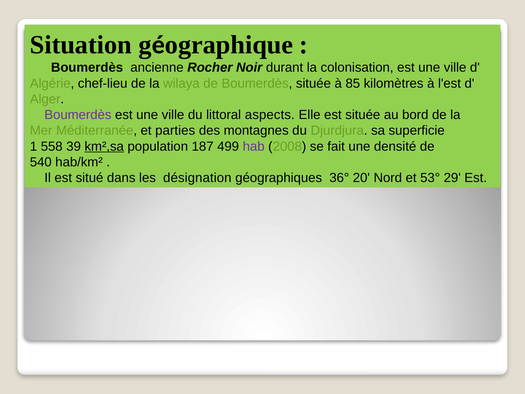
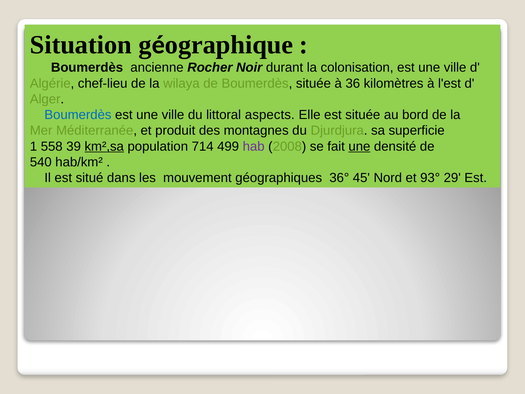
85: 85 -> 36 (353, 83)
Boumerdès colour: purple -> blue (78, 115)
parties: parties -> produit (175, 131)
187: 187 -> 714 (203, 146)
une underline: none -> present (359, 146)
désignation: désignation -> mouvement (197, 178)
20: 20 -> 45 (361, 178)
53°: 53° -> 93° (430, 178)
